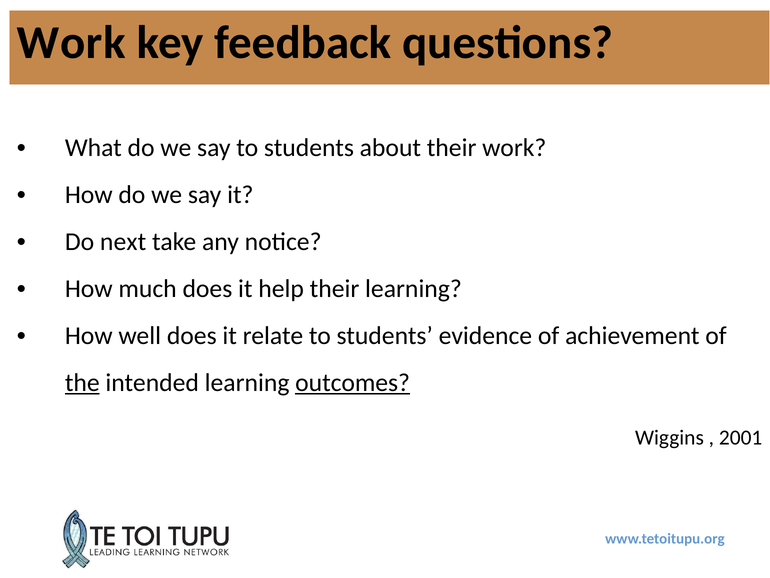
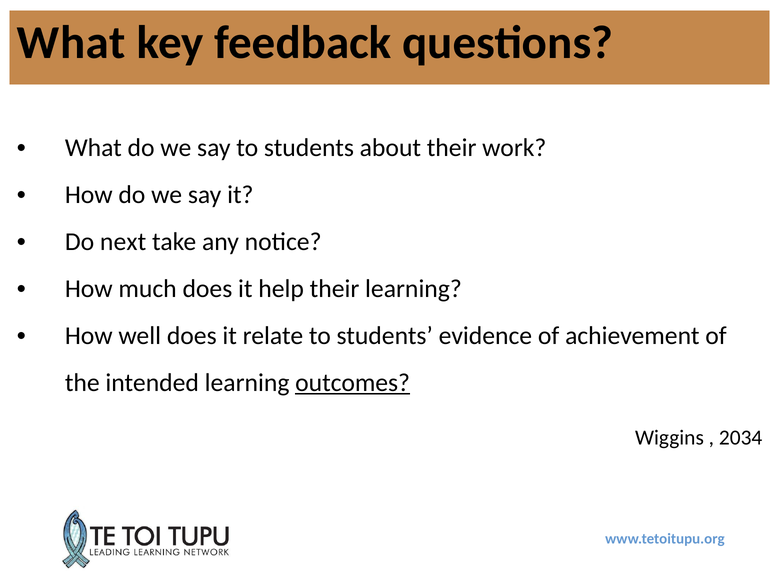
Work: Work -> What (71, 43)
the underline: present -> none (82, 382)
2001: 2001 -> 2034 (741, 437)
